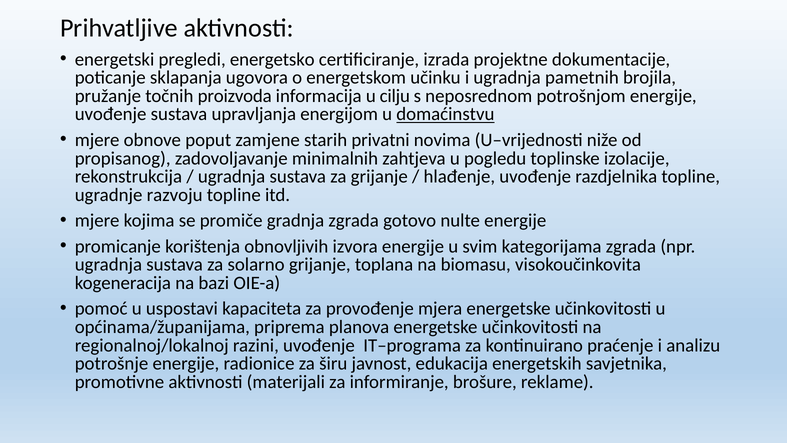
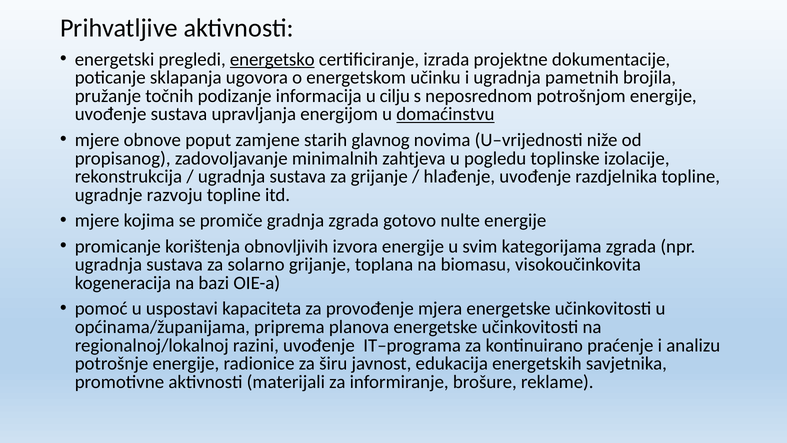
energetsko underline: none -> present (272, 59)
proizvoda: proizvoda -> podizanje (235, 96)
privatni: privatni -> glavnog (381, 140)
